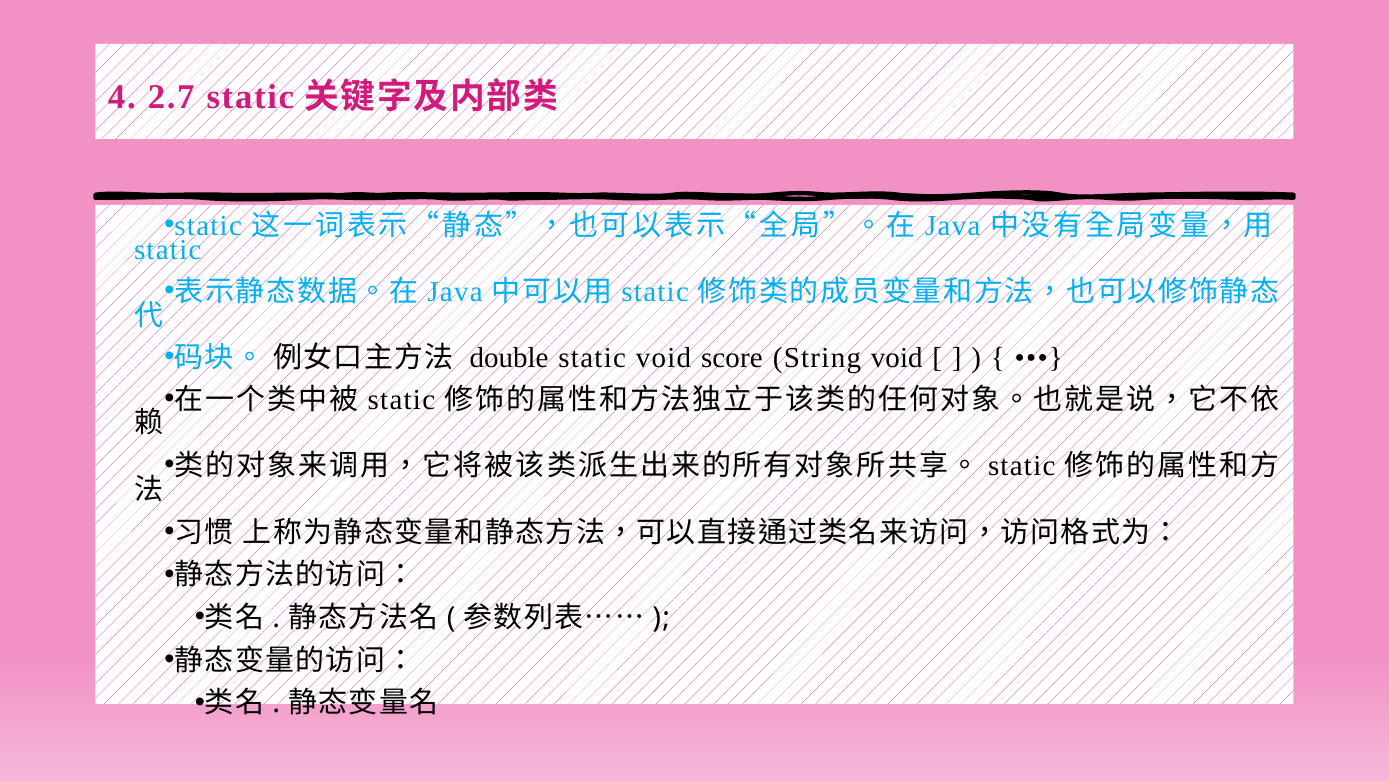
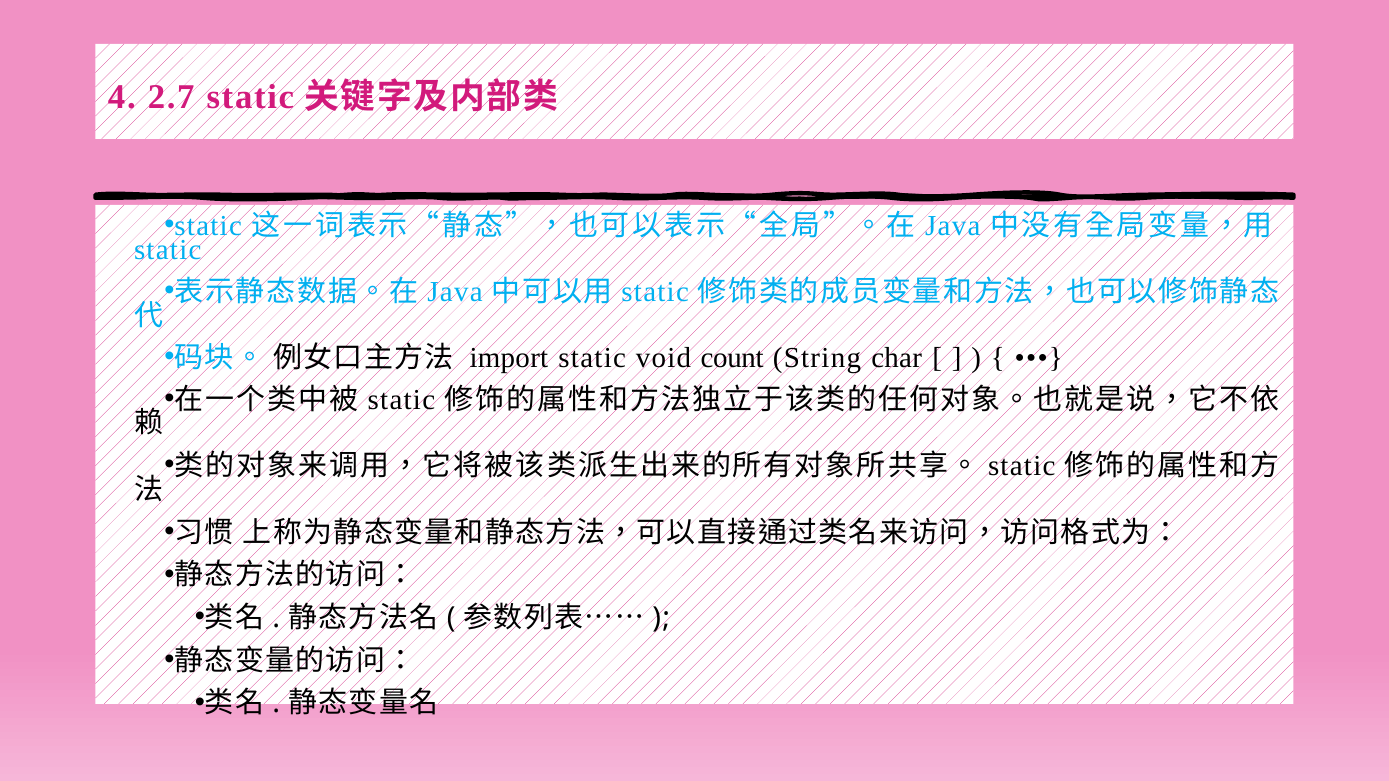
double: double -> import (509, 358)
score: score -> count (732, 358)
String void: void -> char (897, 358)
